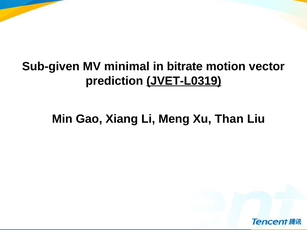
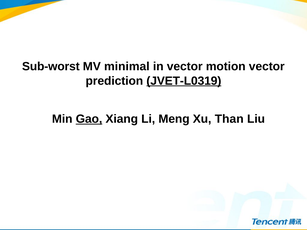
Sub-given: Sub-given -> Sub-worst (51, 67)
in bitrate: bitrate -> vector (185, 67)
Gao underline: none -> present (89, 119)
